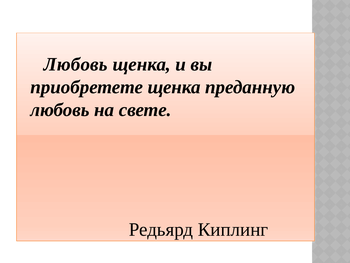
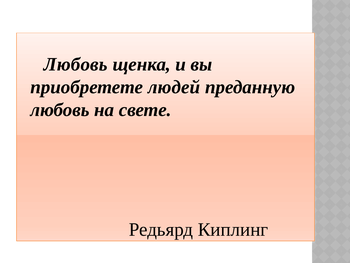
приобретете щенка: щенка -> людей (174, 87)
